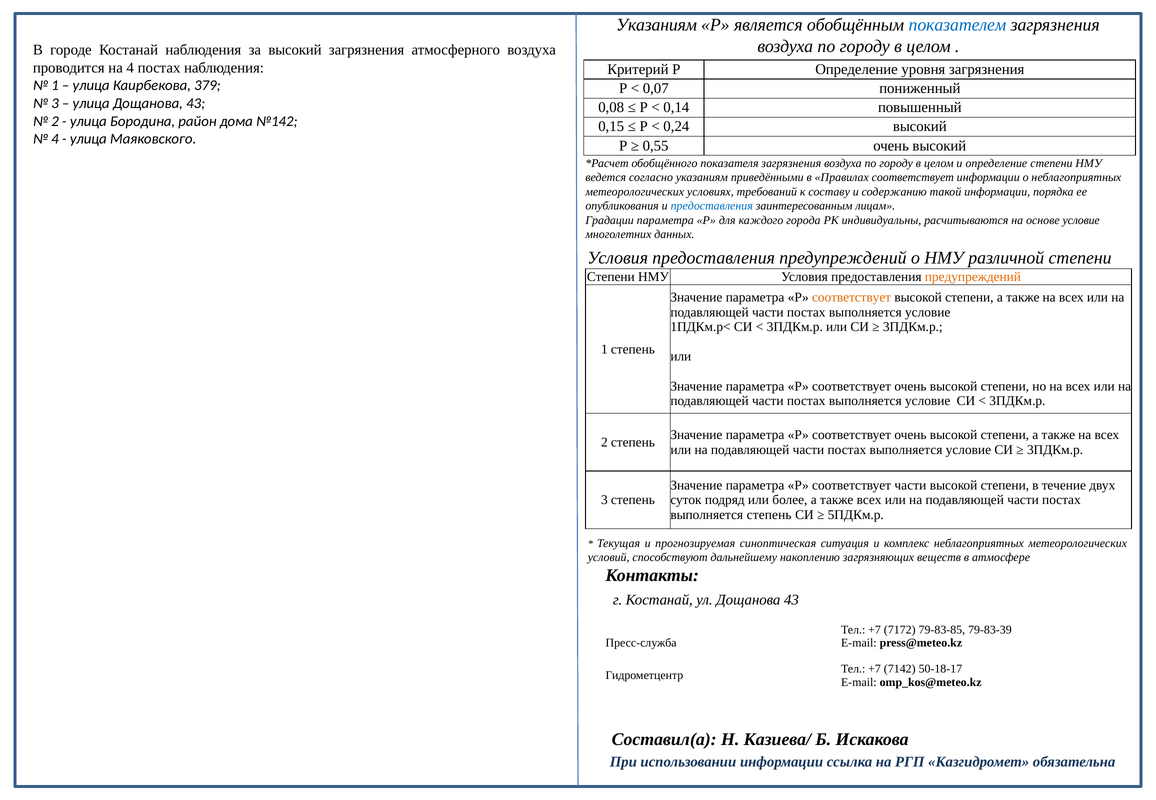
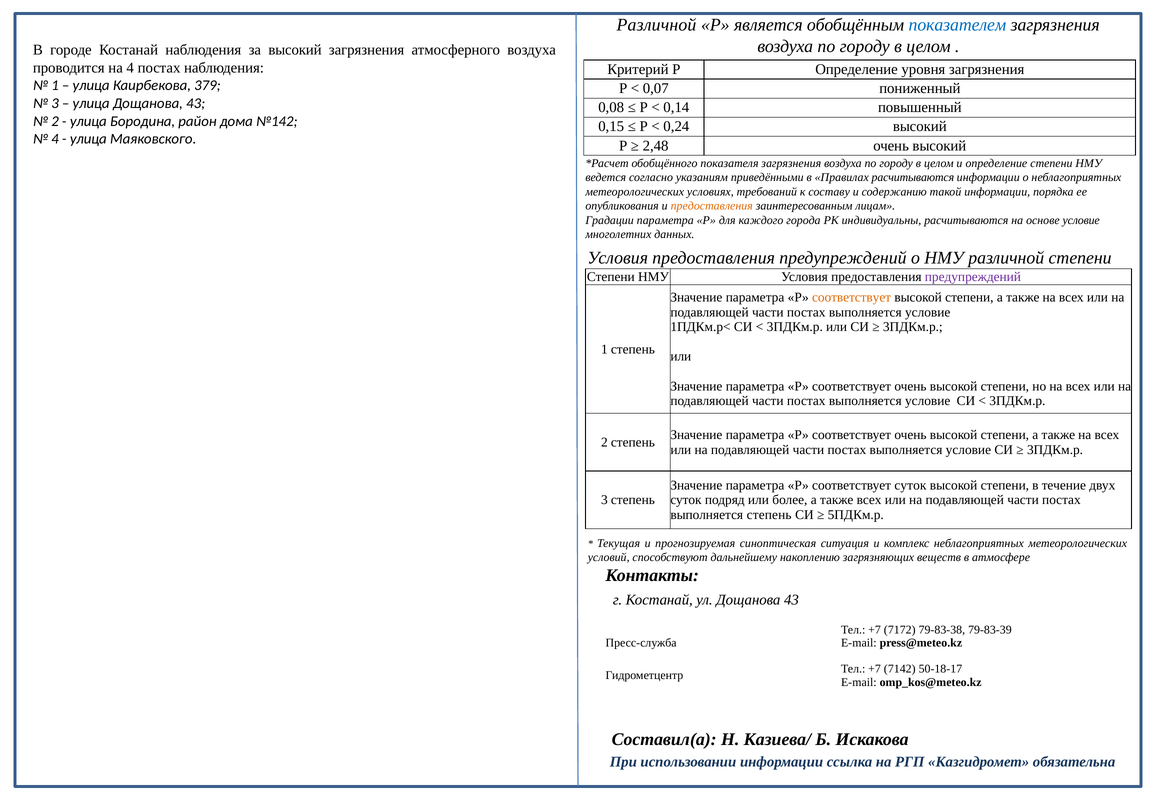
Указаниям: Указаниям -> Различной (656, 25)
0,55: 0,55 -> 2,48 (656, 146)
Правилах соответствует: соответствует -> расчитываются (913, 178)
предоставления colour: blue -> orange (712, 206)
предупреждений colour: orange -> purple (973, 277)
соответствует части: части -> суток (910, 485)
79-83-85: 79-83-85 -> 79-83-38 (942, 630)
